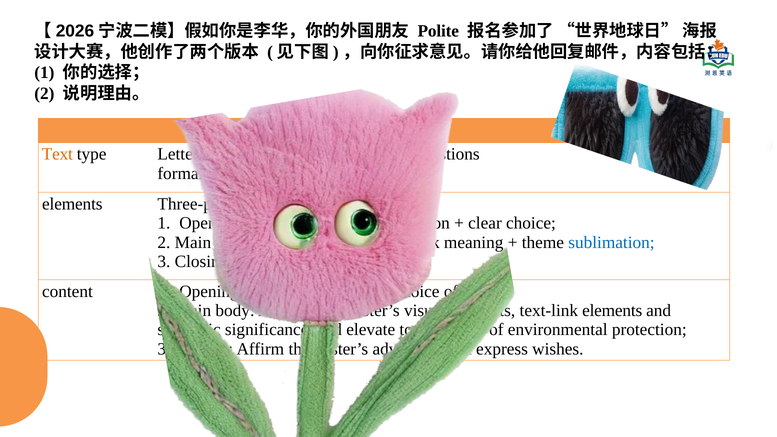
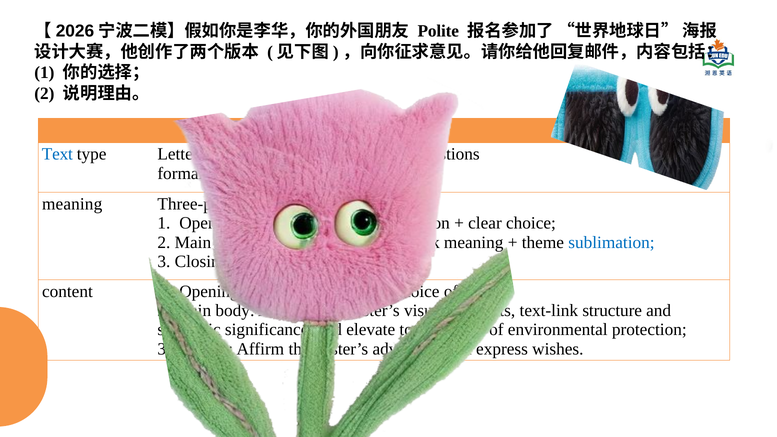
Text colour: orange -> blue (57, 154)
elements: elements -> meaning (72, 204)
elements: elements -> structure (612, 311)
